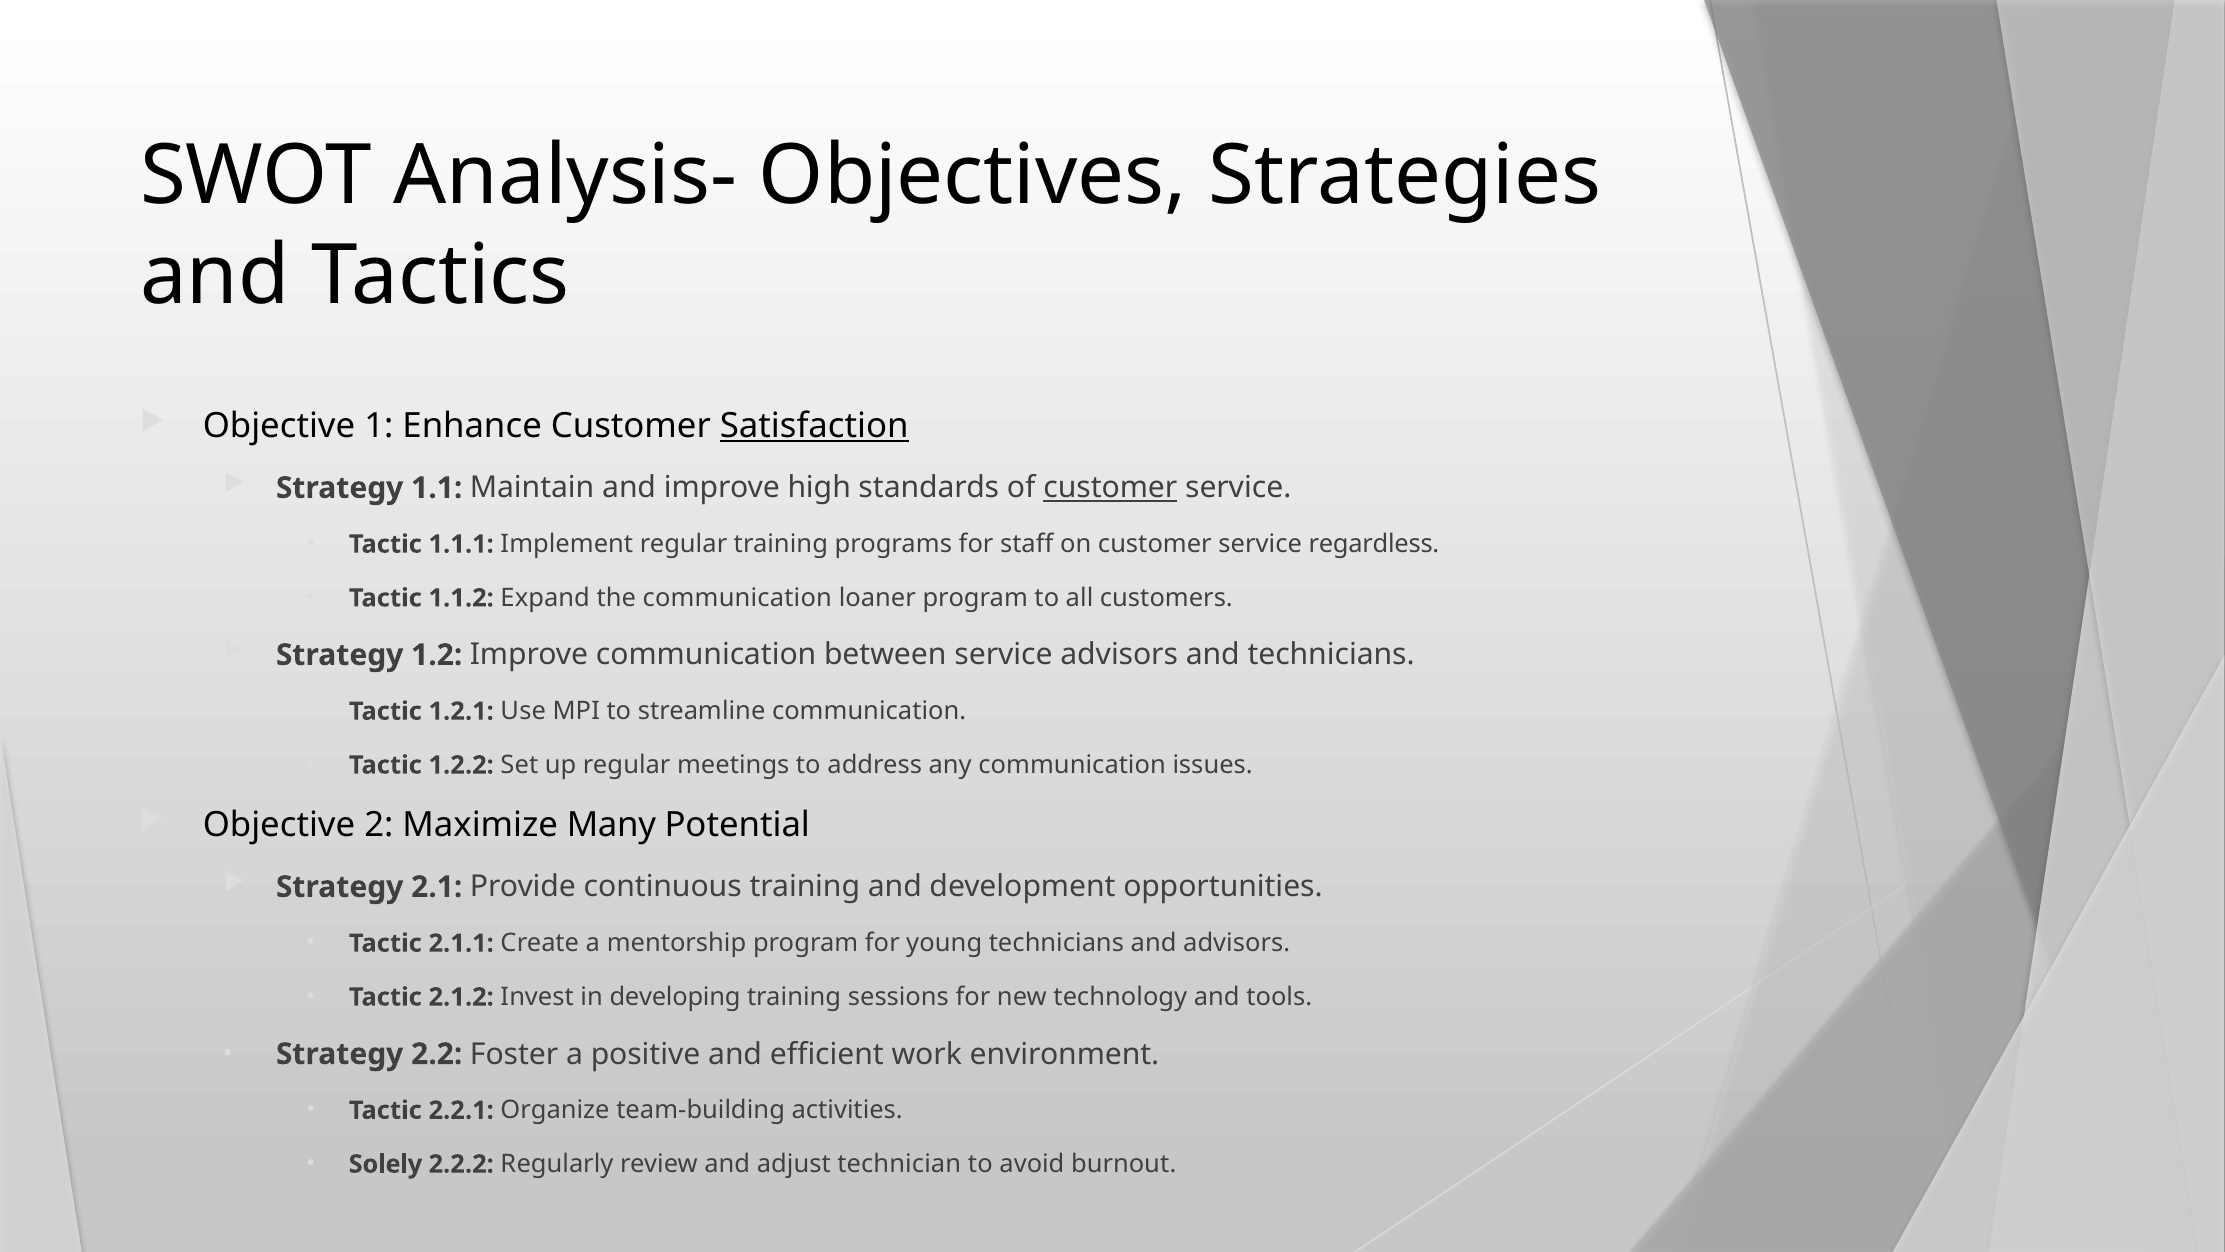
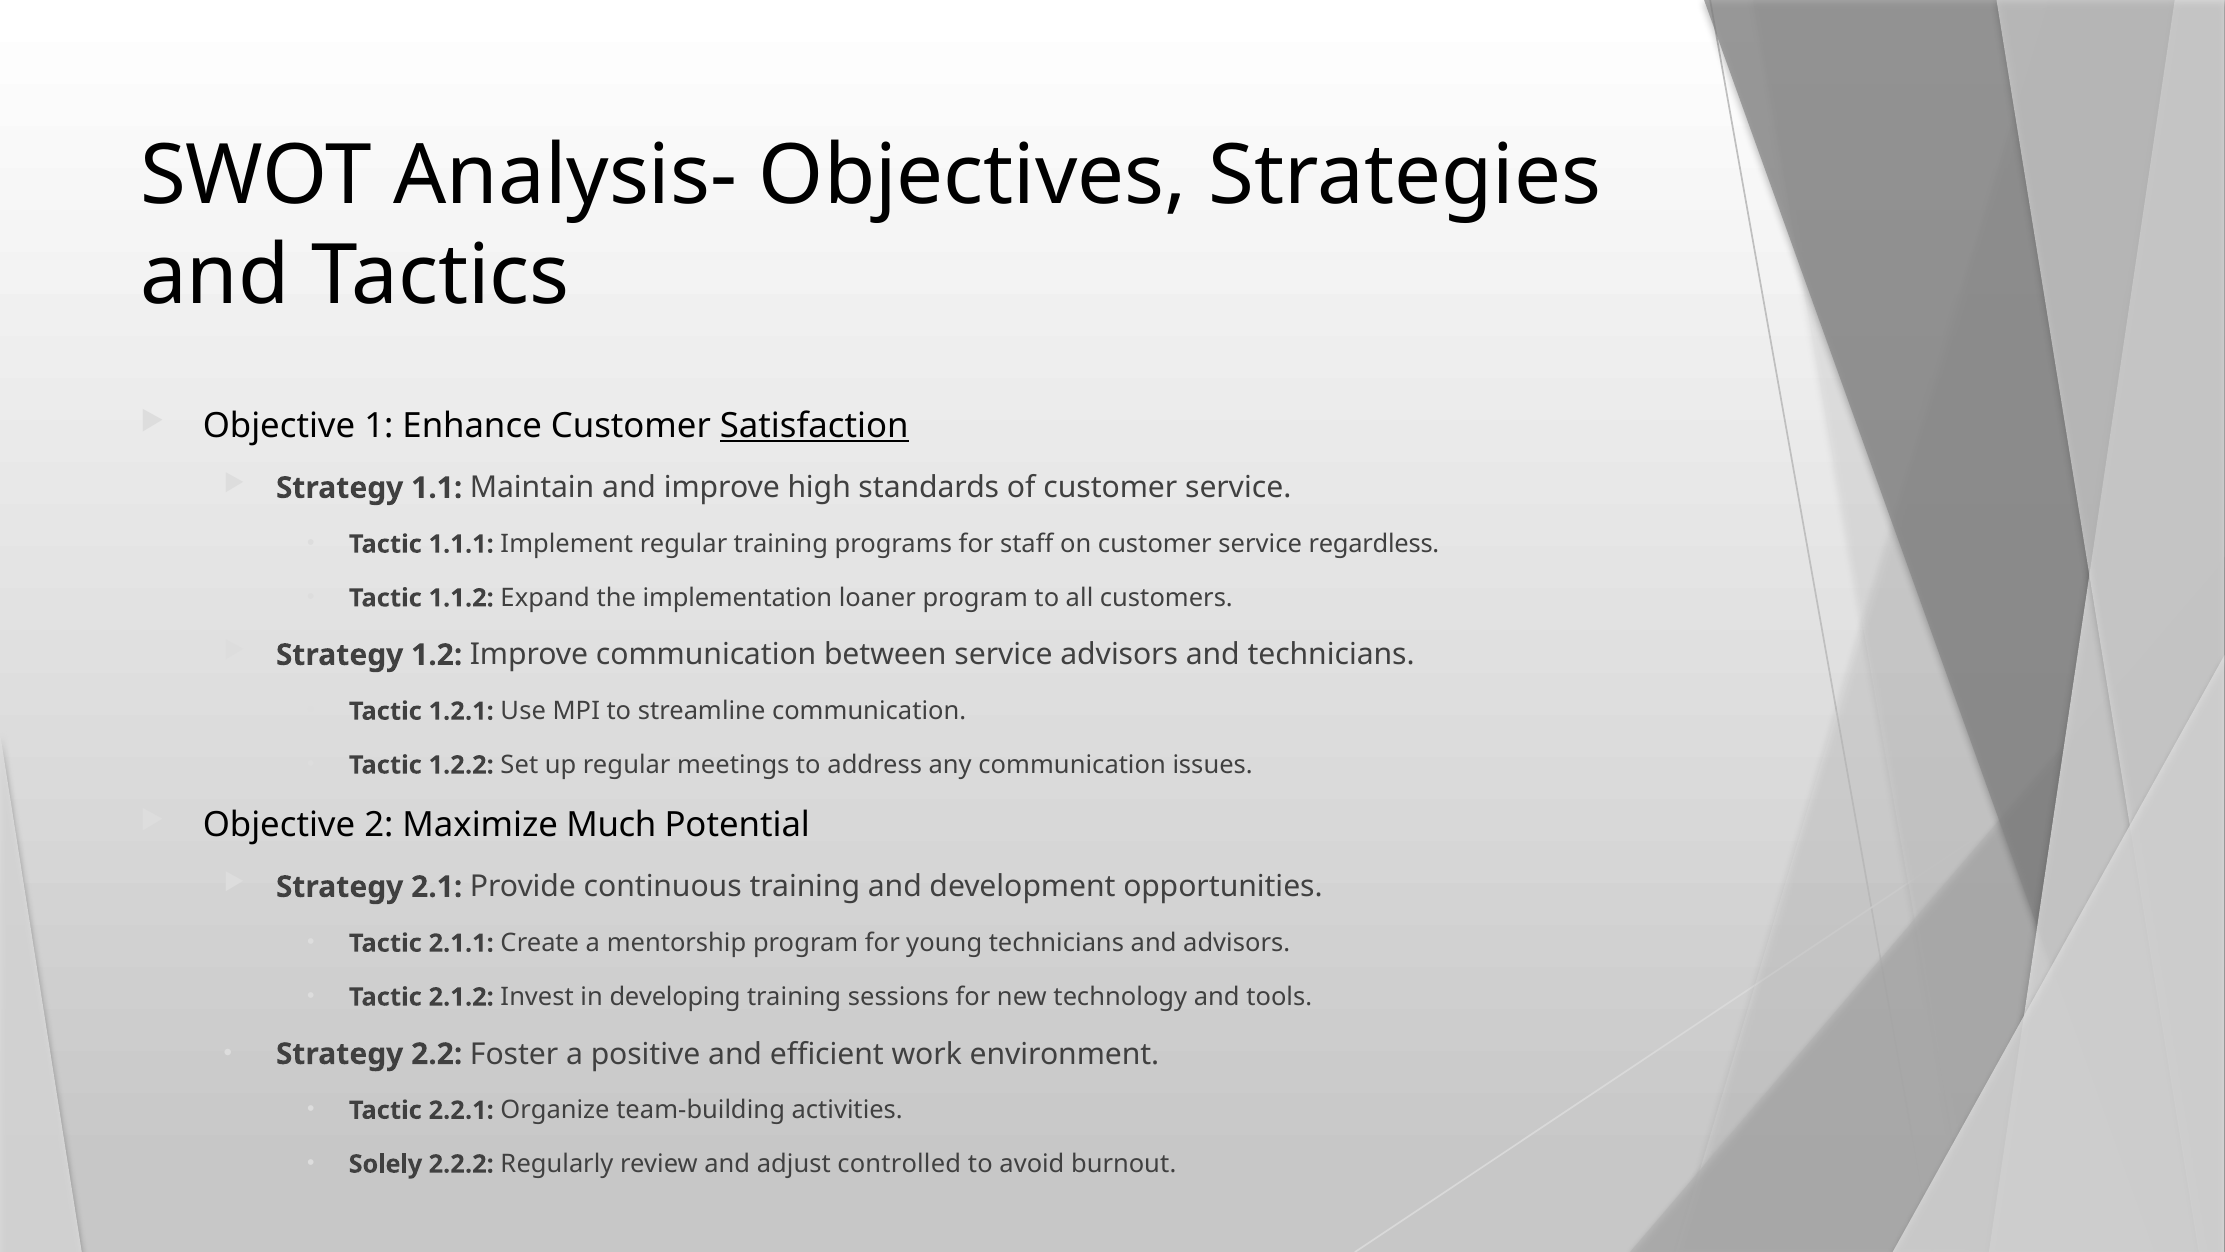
customer underline: present -> none (1110, 488)
the communication: communication -> implementation (737, 598)
Many: Many -> Much (611, 825)
technician: technician -> controlled (899, 1164)
